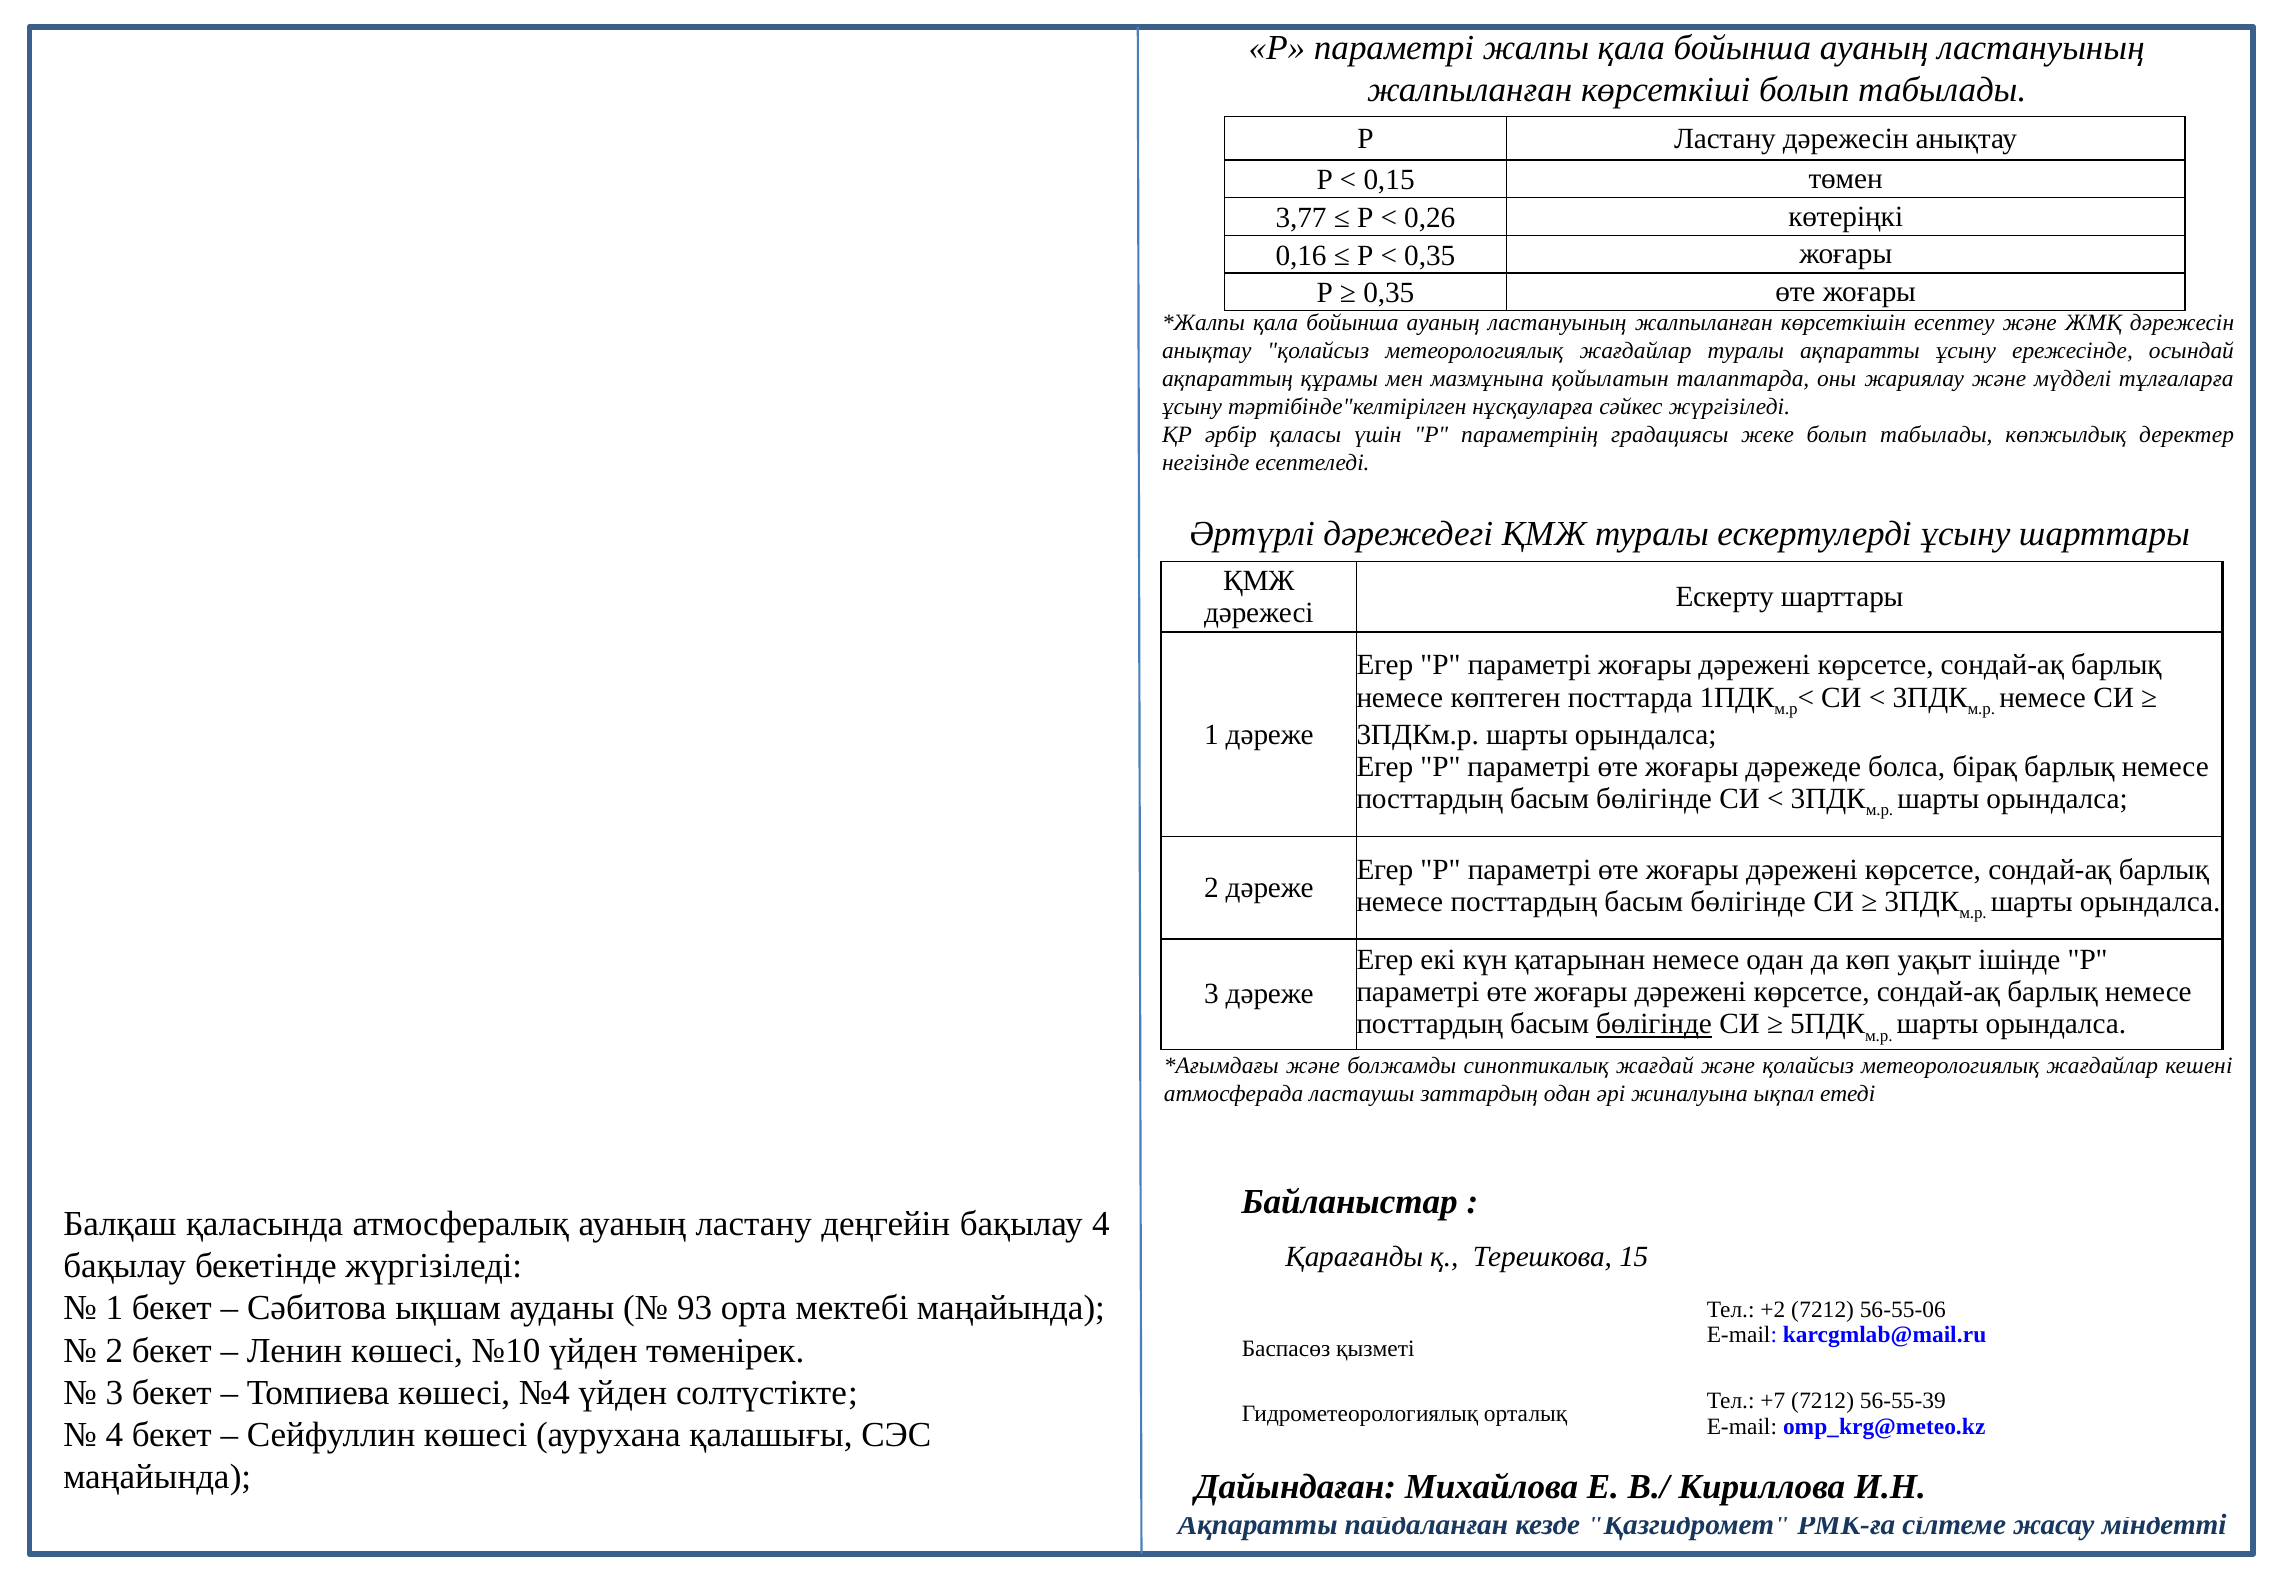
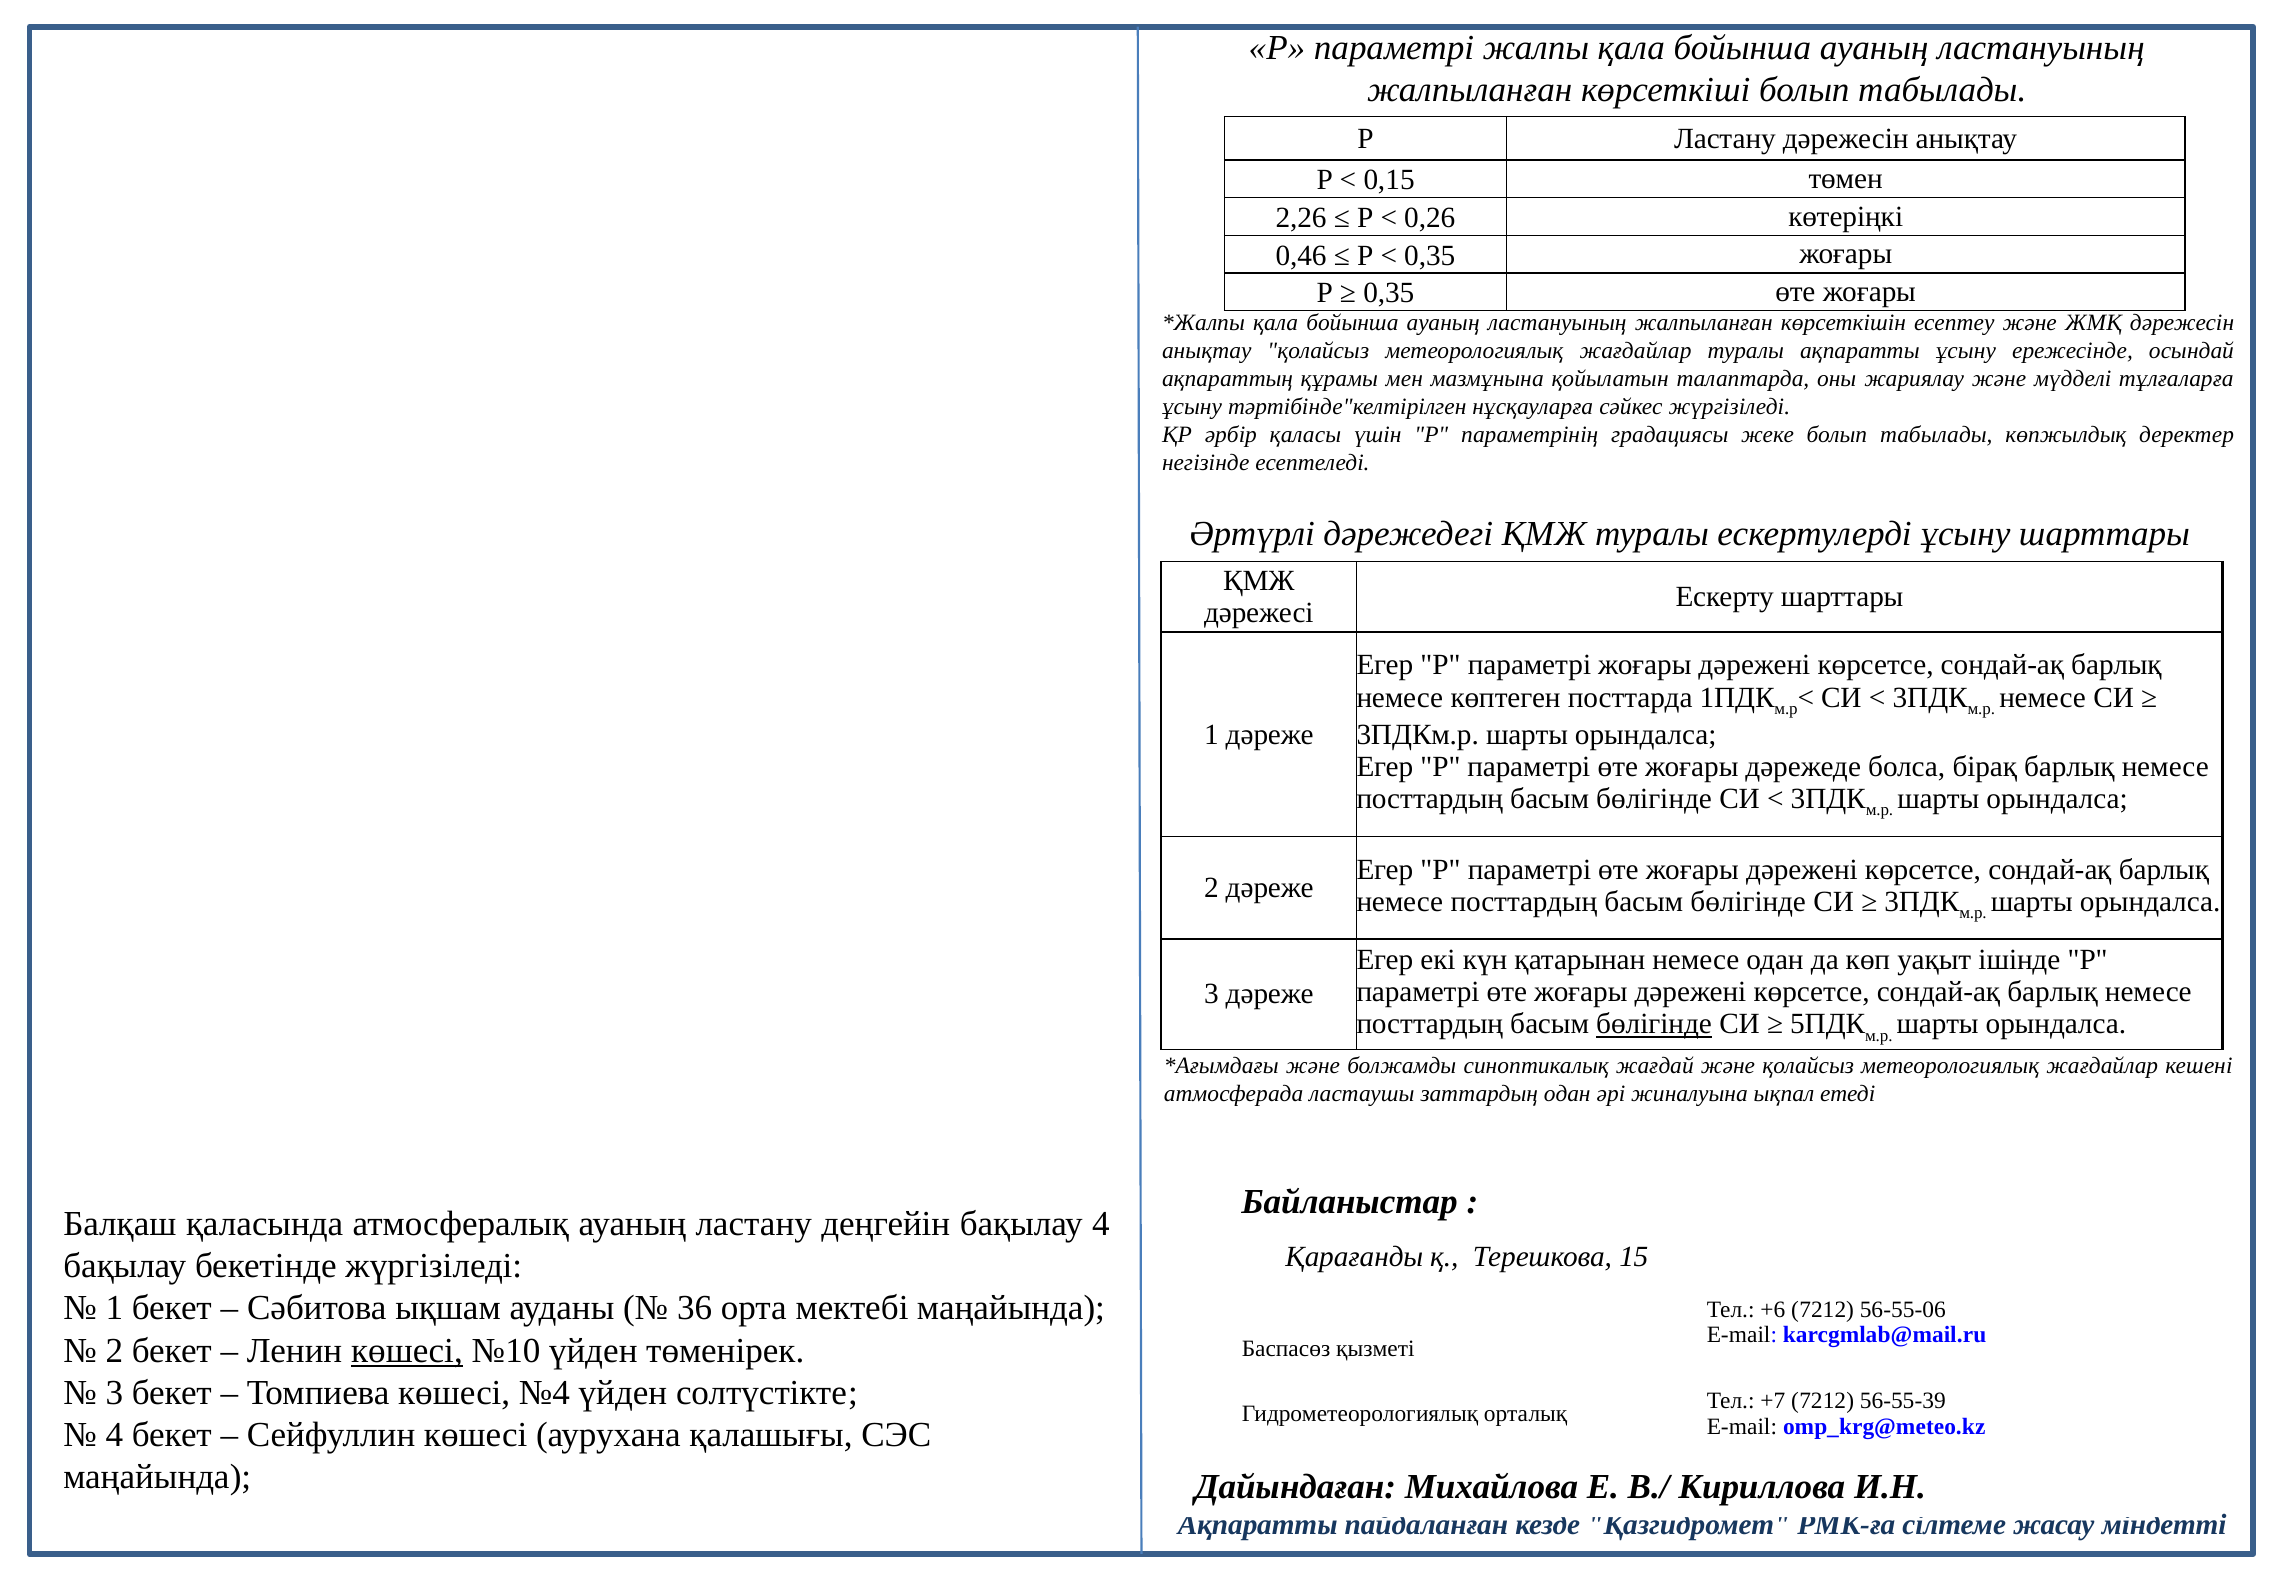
3,77: 3,77 -> 2,26 (1301, 218)
0,16: 0,16 -> 0,46 (1301, 255)
93: 93 -> 36 (695, 1308)
+2: +2 -> +6 (1773, 1309)
көшесі underline: none -> present (407, 1350)
